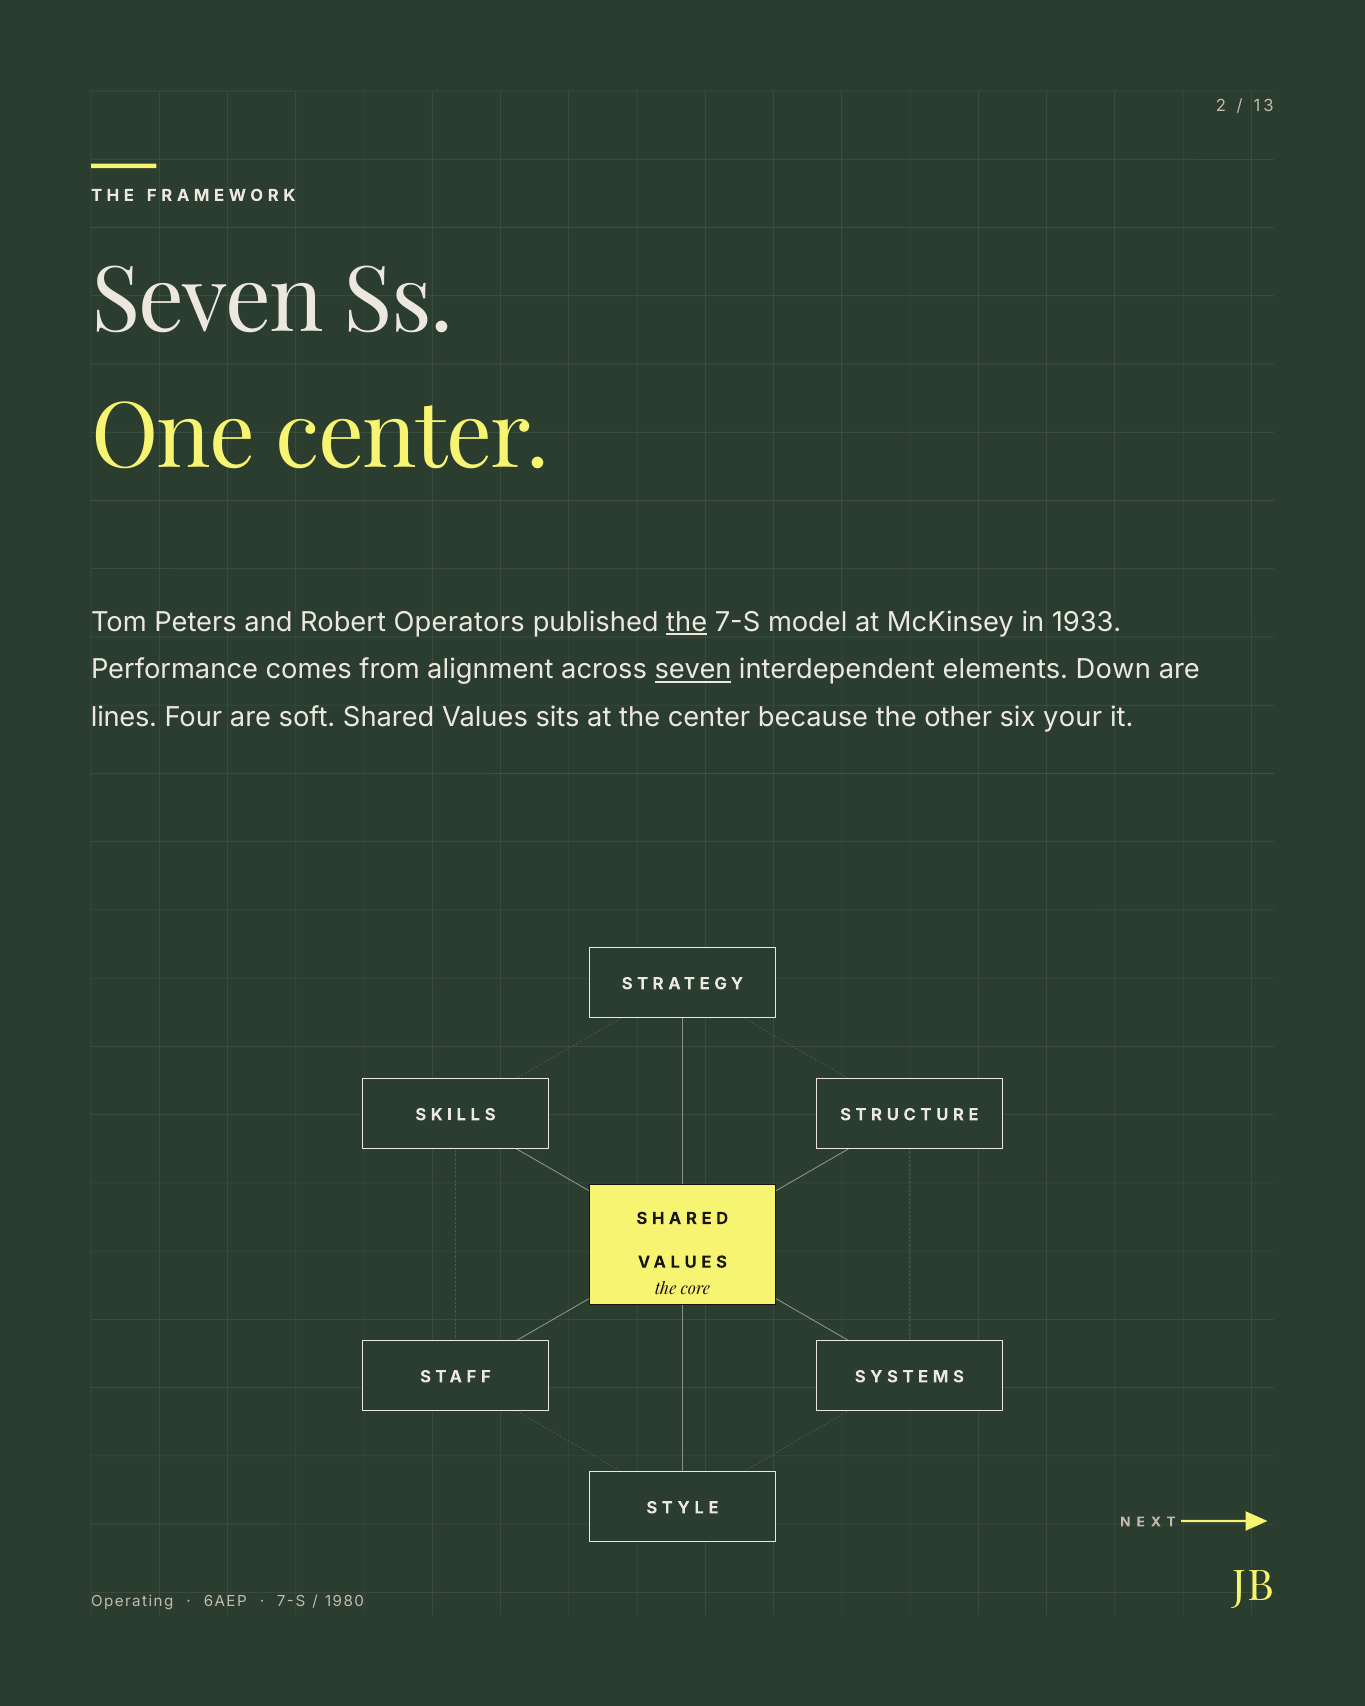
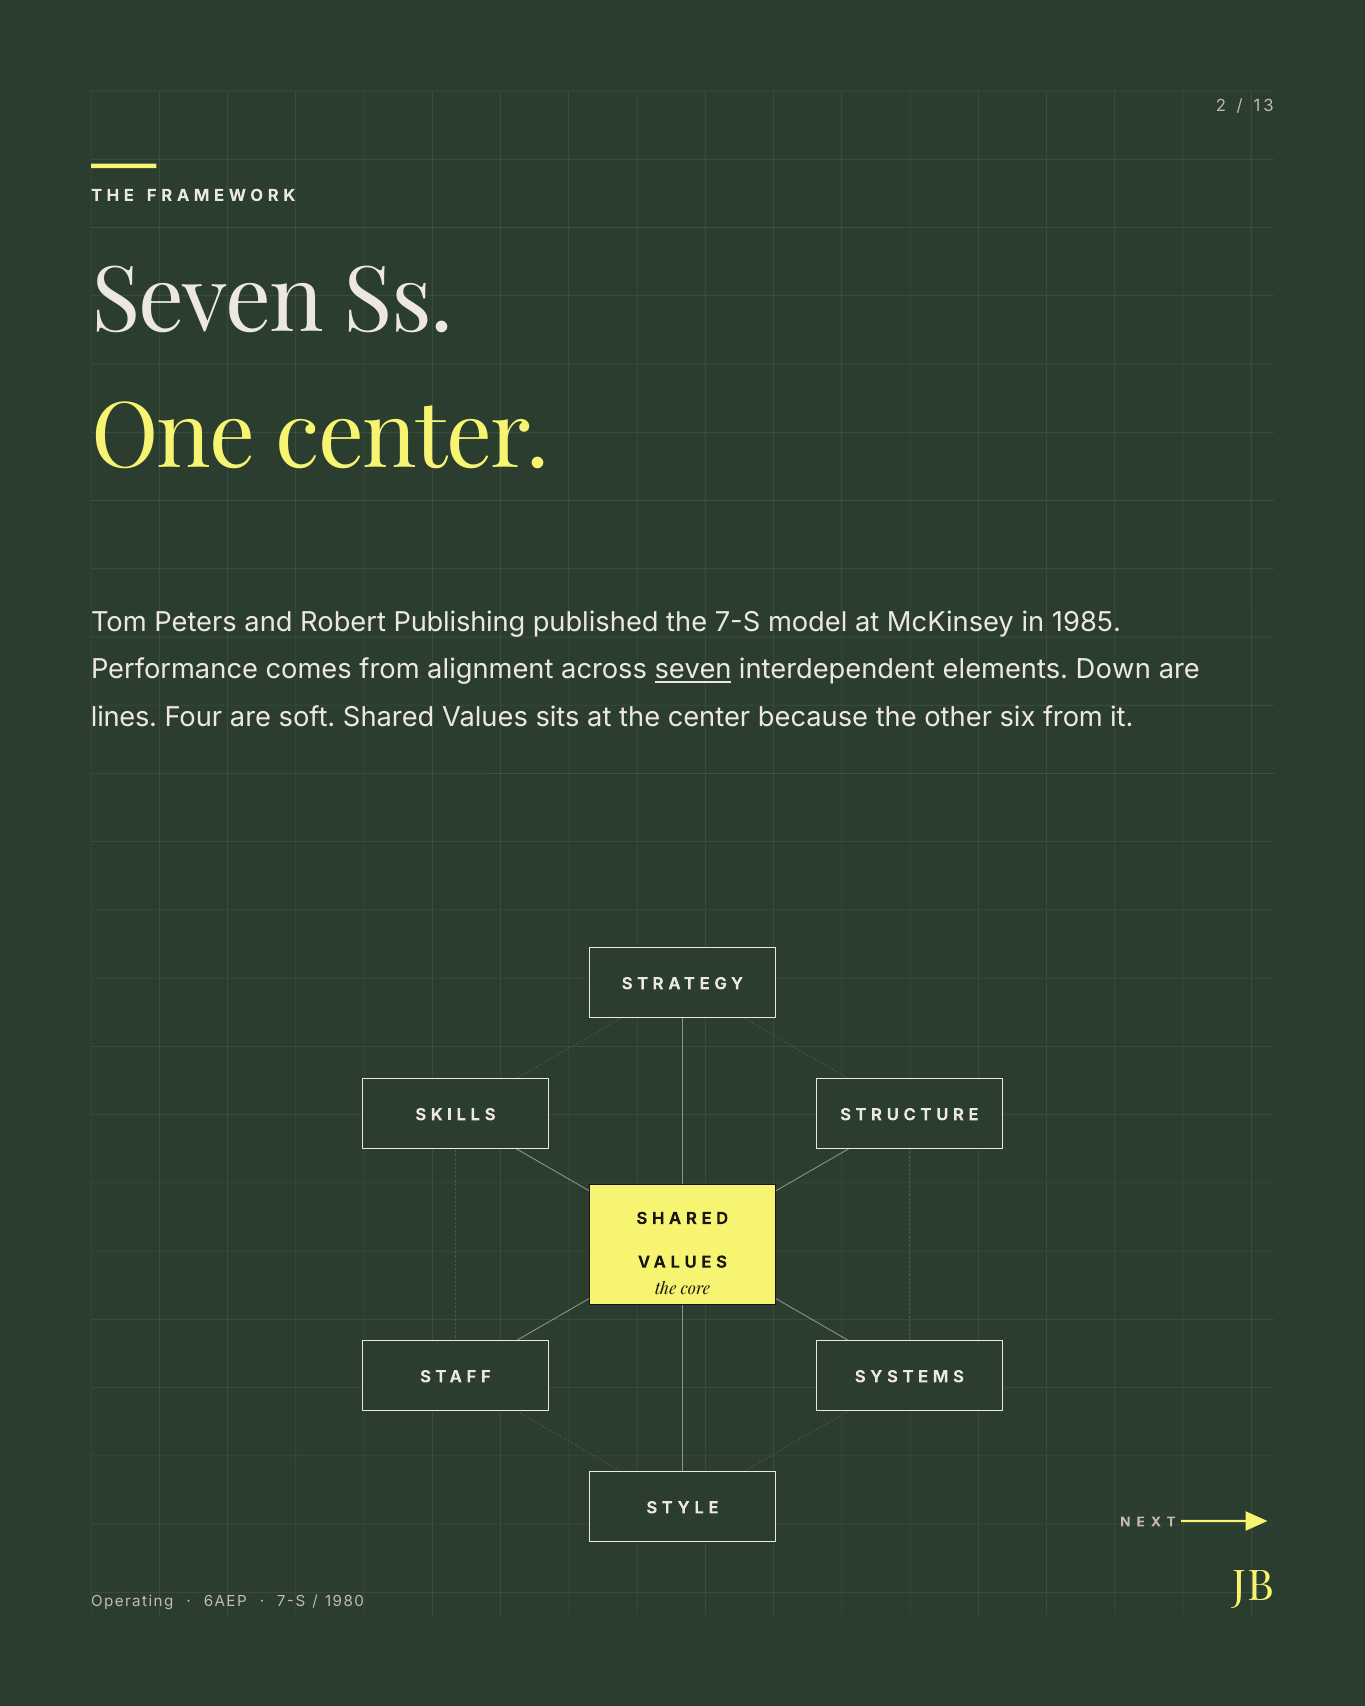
Operators: Operators -> Publishing (459, 623)
the underline: present -> none (687, 623)
1933: 1933 -> 1985 (1086, 623)
six your: your -> from (1073, 718)
